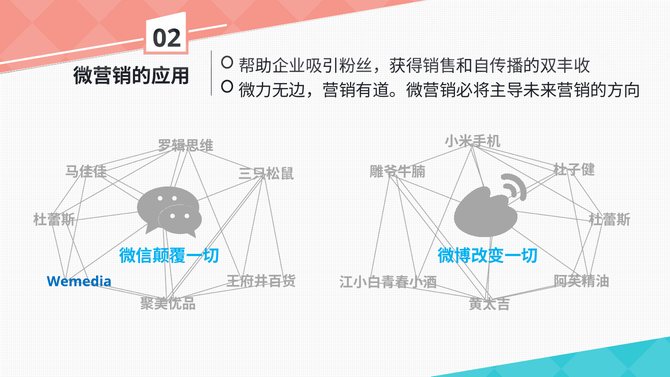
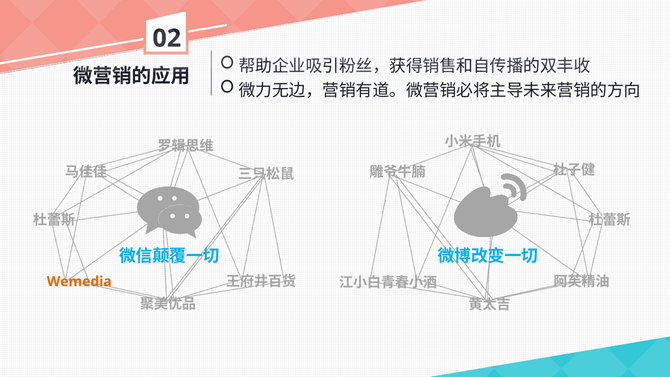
Wemedia colour: blue -> orange (79, 281)
